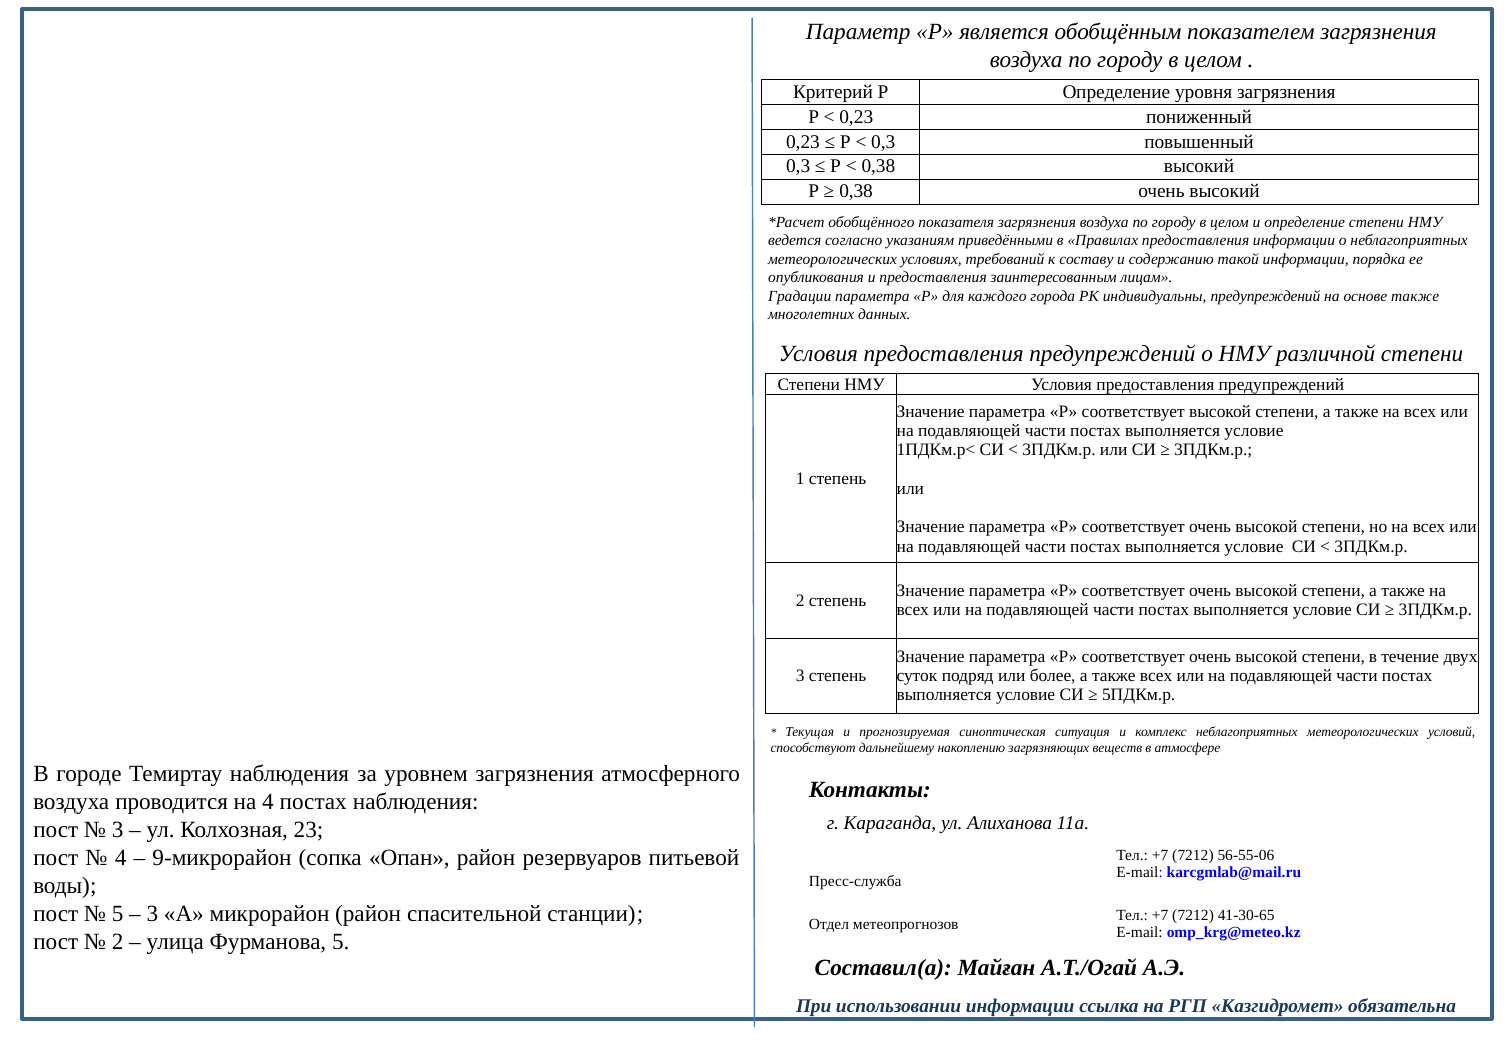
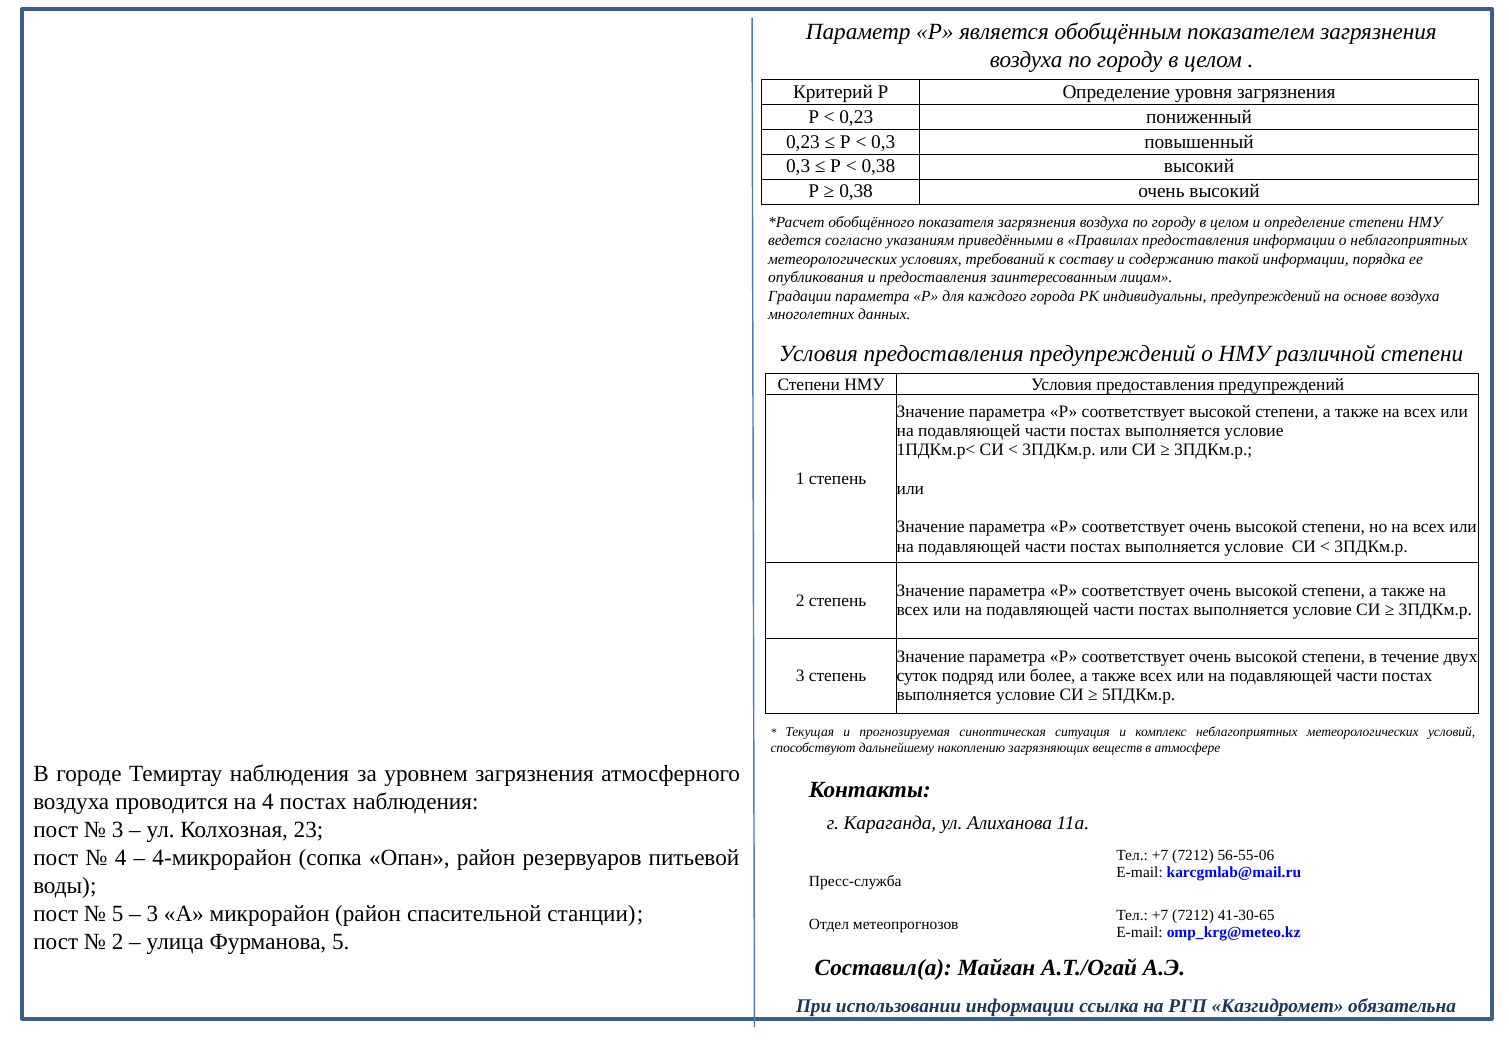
основе также: также -> воздуха (1415, 296)
9-микрорайон: 9-микрорайон -> 4-микрорайон (222, 857)
